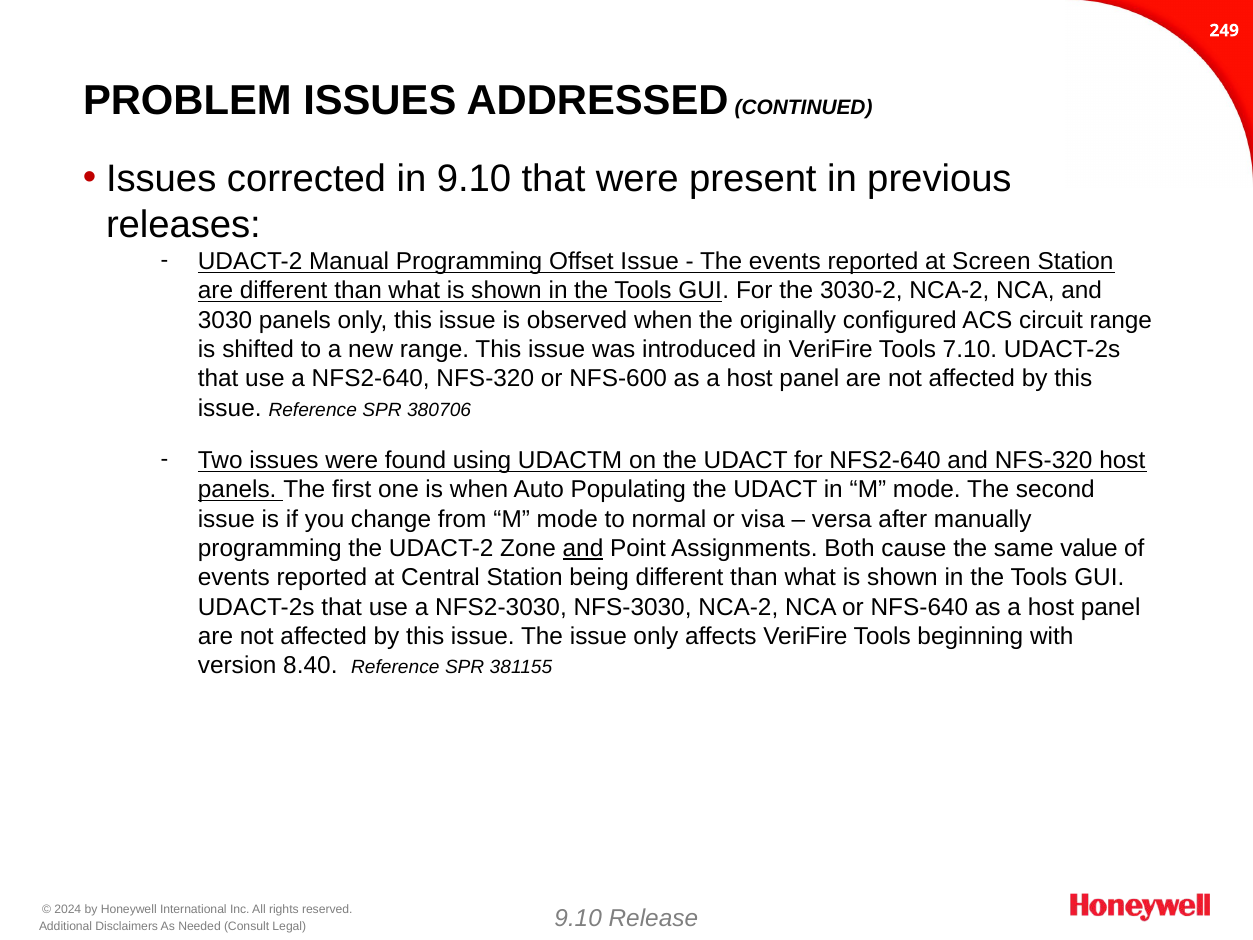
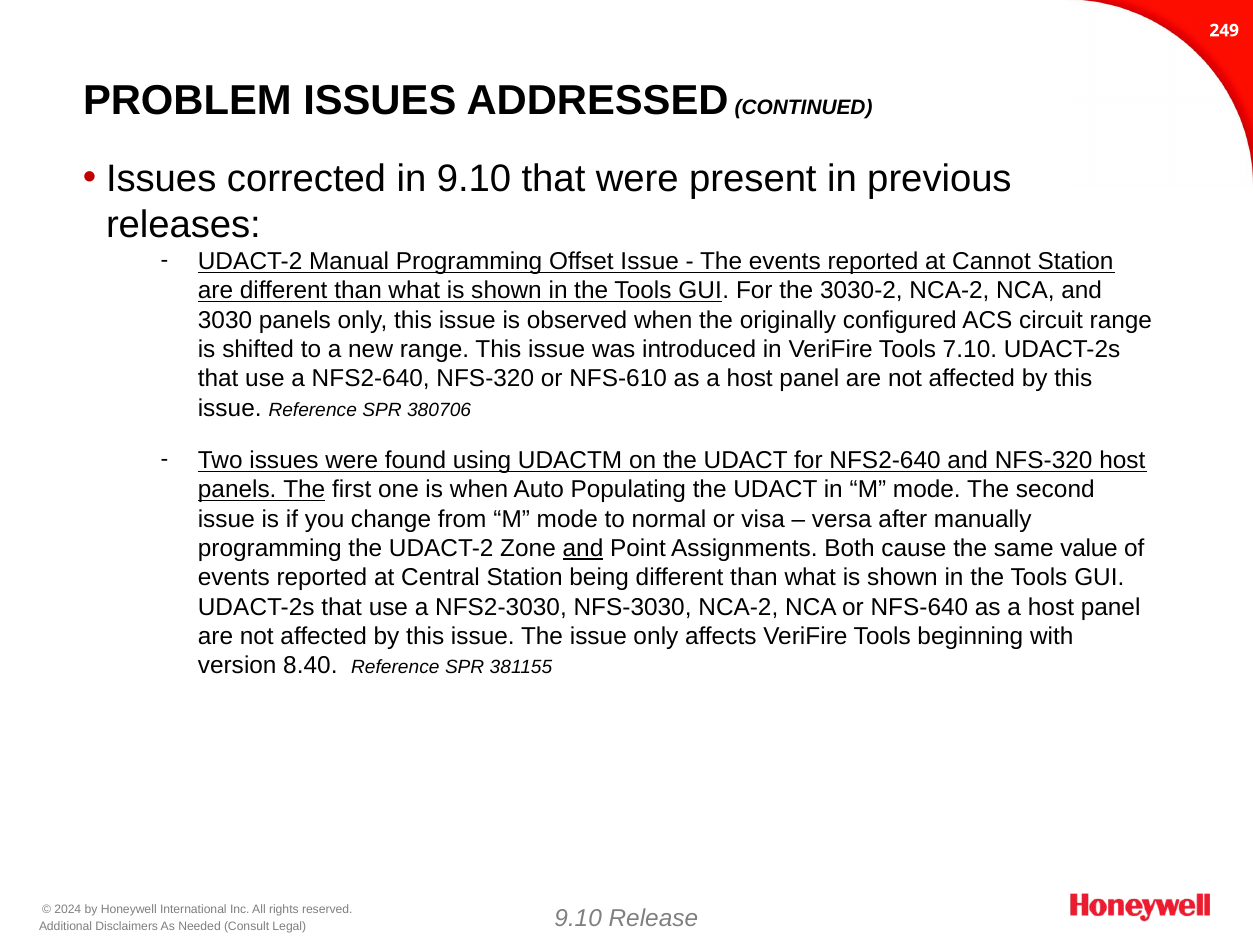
Screen: Screen -> Cannot (991, 262)
NFS-600: NFS-600 -> NFS-610 (618, 379)
The underline: none -> present (304, 490)
